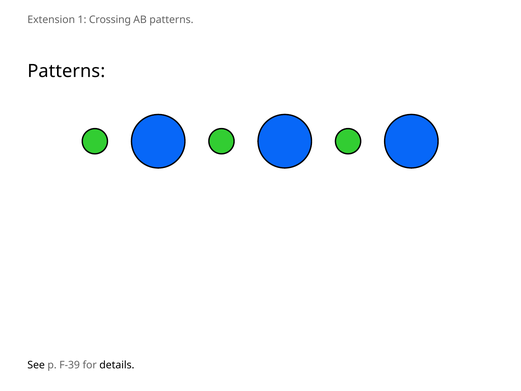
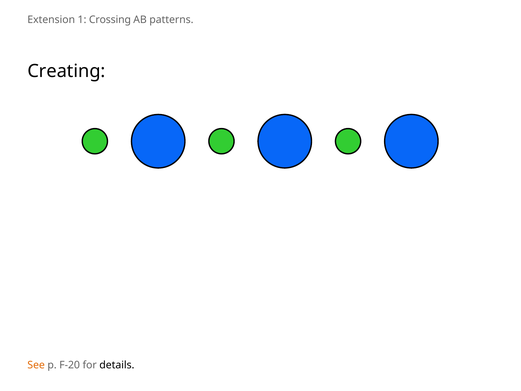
Patterns: Patterns -> Creating (66, 71)
See colour: black -> orange (36, 365)
F-39: F-39 -> F-20 (70, 365)
